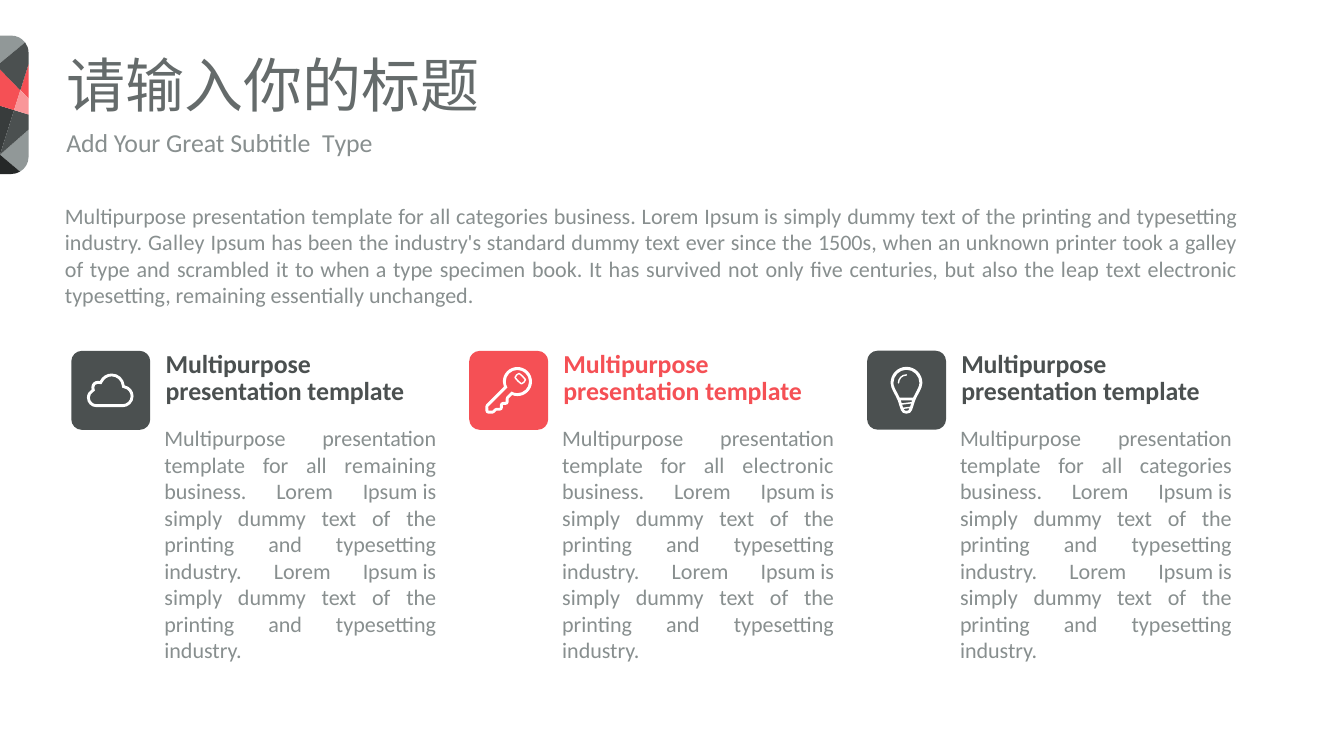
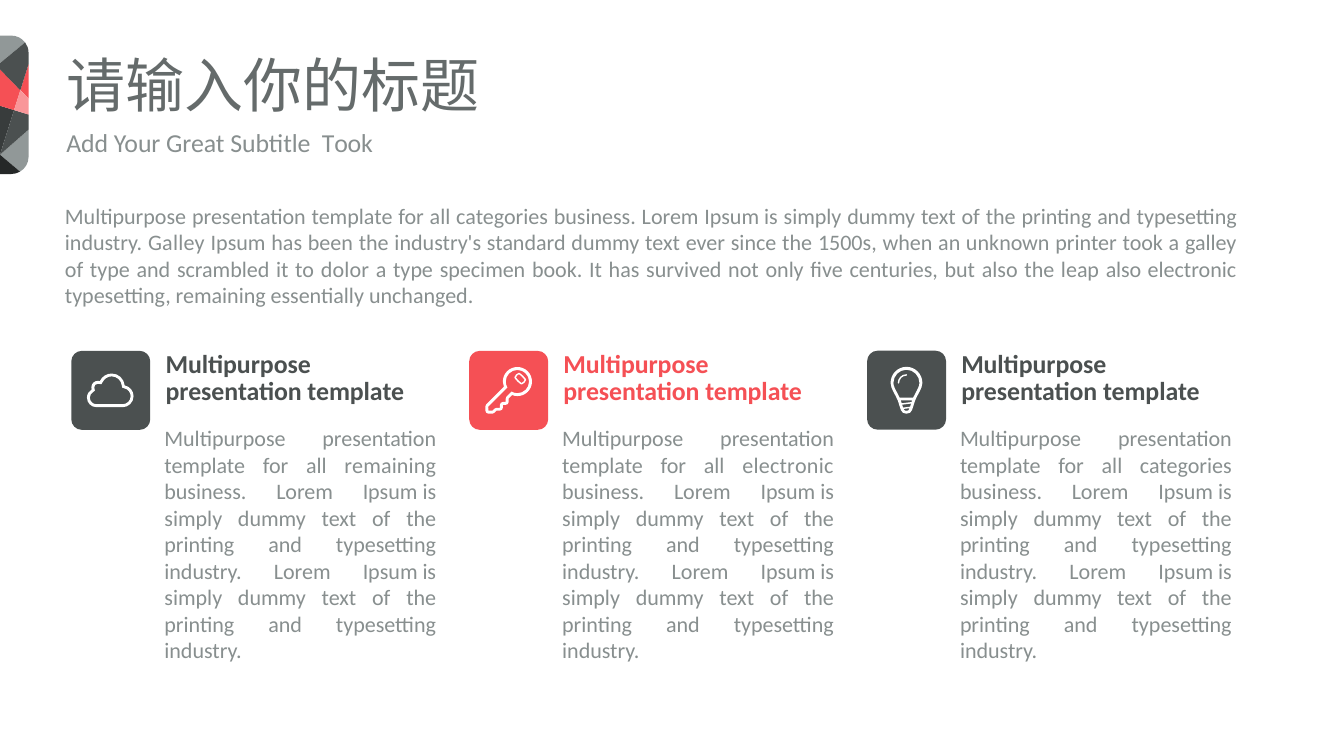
Subtitle Type: Type -> Took (347, 144)
to when: when -> dolor (345, 270)
leap text: text -> also (1123, 270)
